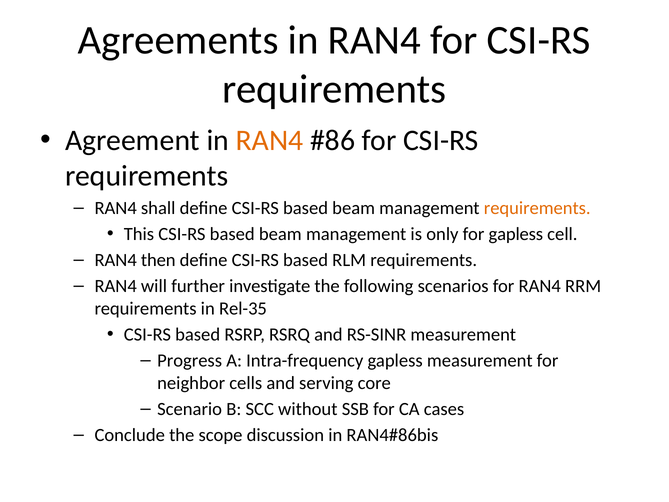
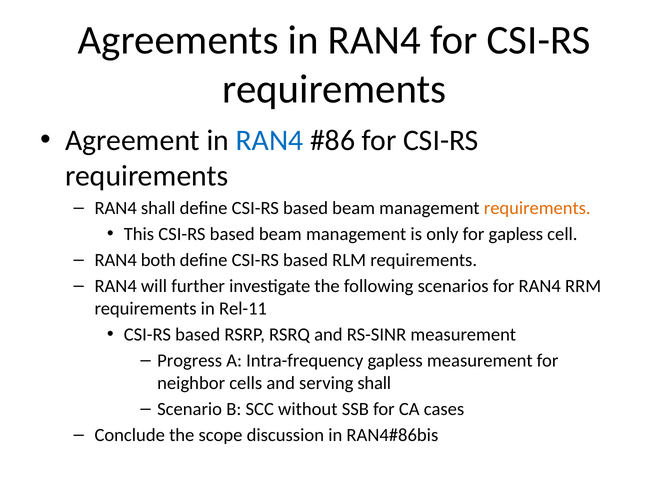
RAN4 colour: orange -> blue (270, 140)
then: then -> both (158, 260)
Rel-35: Rel-35 -> Rel-11 (243, 309)
serving core: core -> shall (374, 383)
